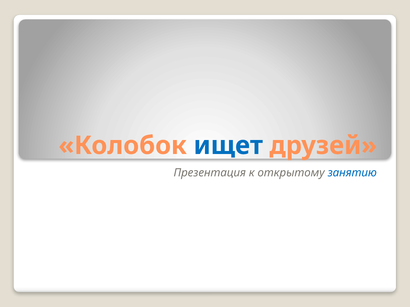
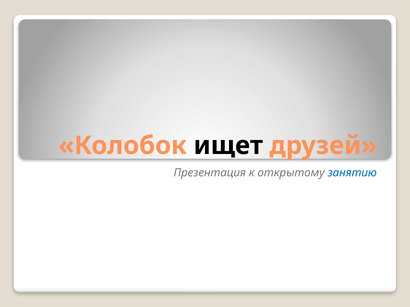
ищет colour: blue -> black (228, 146)
